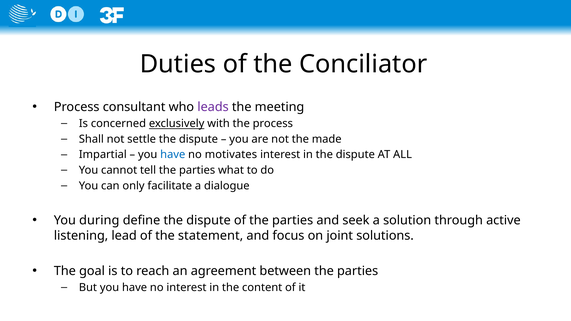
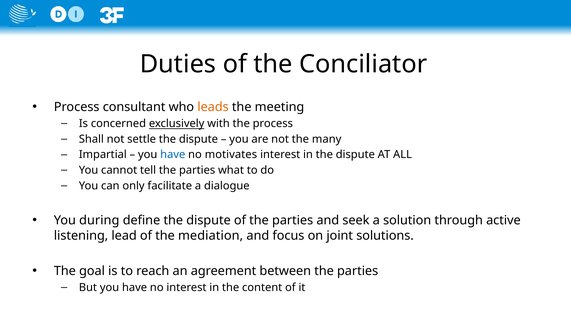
leads colour: purple -> orange (213, 107)
made: made -> many (327, 139)
statement: statement -> mediation (211, 236)
